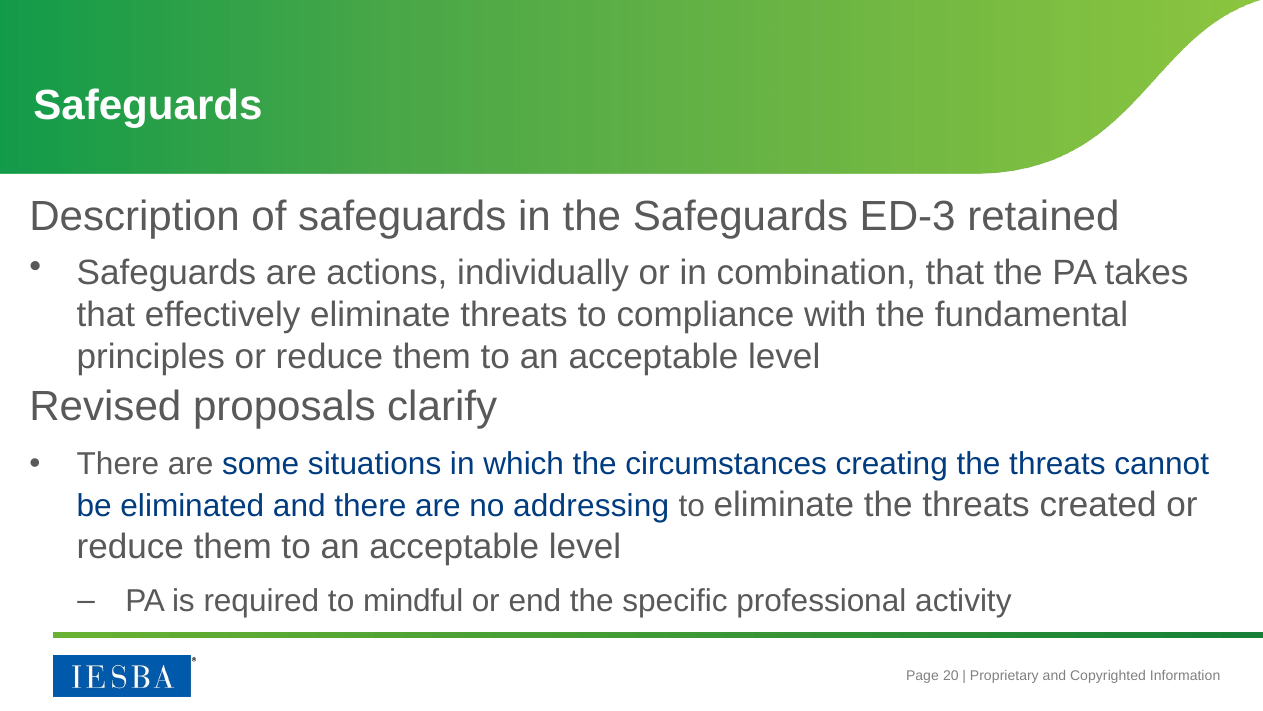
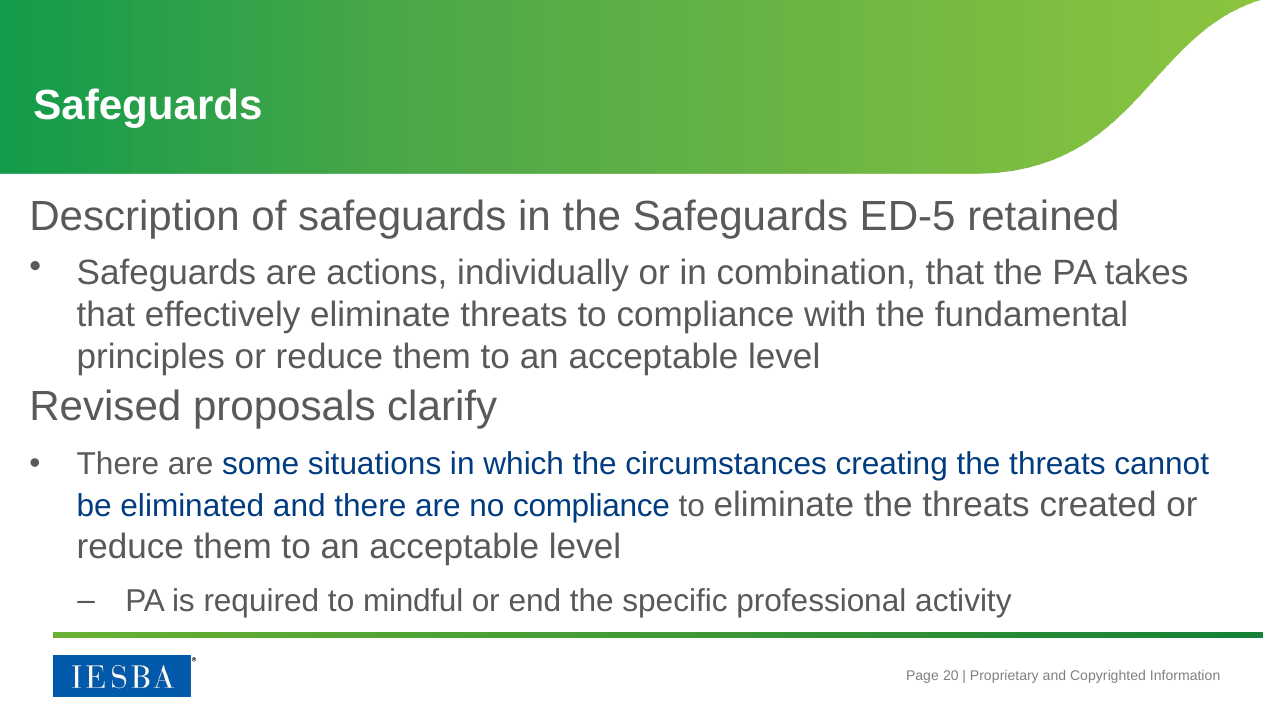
ED-3: ED-3 -> ED-5 (908, 216)
no addressing: addressing -> compliance (591, 506)
